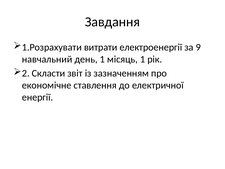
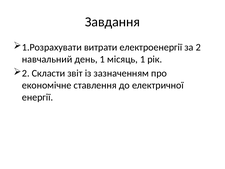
за 9: 9 -> 2 (198, 47)
